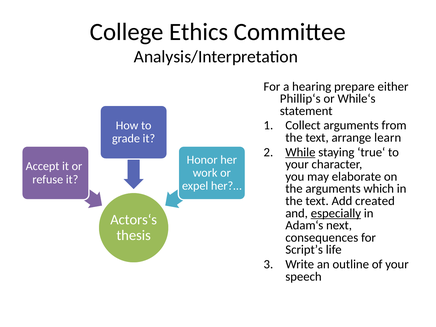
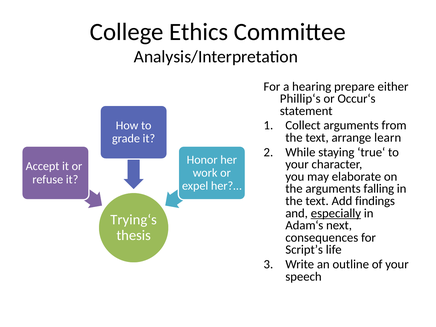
While‘s: While‘s -> Occur‘s (357, 99)
While underline: present -> none (300, 152)
which: which -> falling (379, 189)
created: created -> findings (375, 201)
Actors‘s: Actors‘s -> Trying‘s (134, 220)
